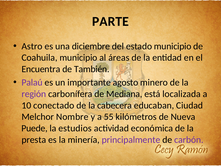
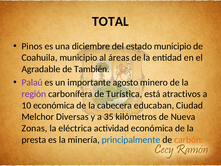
PARTE: PARTE -> TOTAL (110, 21)
Astro: Astro -> Pinos (32, 46)
Encuentra: Encuentra -> Agradable (41, 69)
Mediana: Mediana -> Turística (124, 94)
localizada: localizada -> atractivos (182, 94)
10 conectado: conectado -> económica (54, 105)
Nombre: Nombre -> Diversas (72, 117)
55: 55 -> 35 (109, 117)
Puede: Puede -> Zonas (34, 128)
estudios: estudios -> eléctrica (75, 128)
principalmente colour: purple -> blue (131, 140)
carbón colour: purple -> orange (189, 140)
